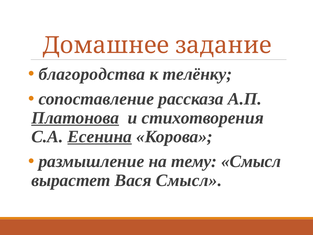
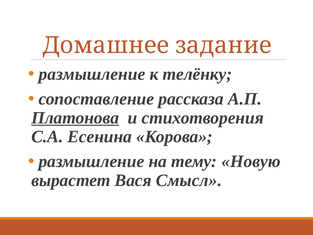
благородства: благородства -> размышление (92, 74)
Есенина underline: present -> none (100, 136)
тему Смысл: Смысл -> Новую (251, 161)
